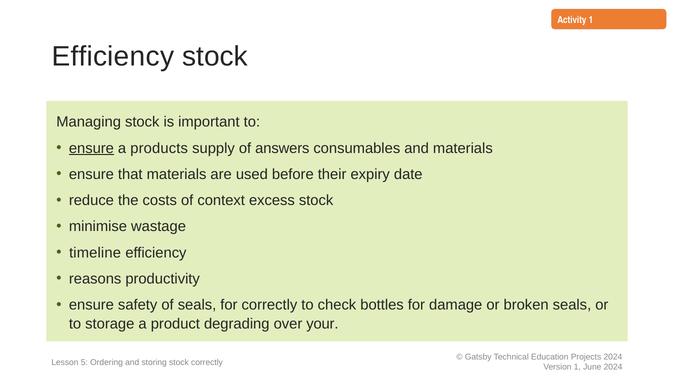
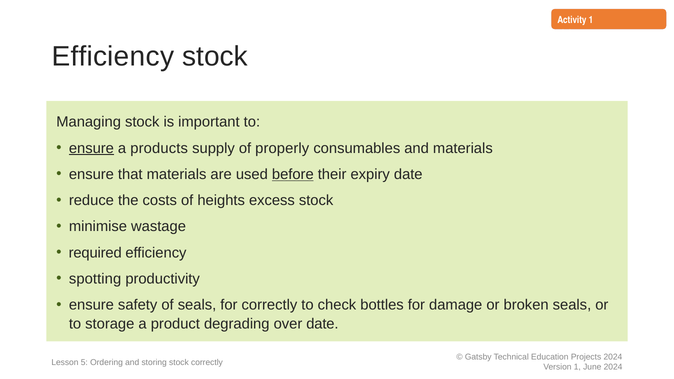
answers: answers -> properly (282, 148)
before underline: none -> present (293, 174)
context: context -> heights (221, 201)
timeline: timeline -> required (95, 253)
reasons: reasons -> spotting (95, 279)
over your: your -> date (322, 324)
